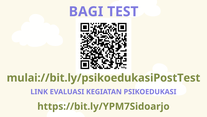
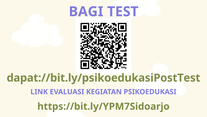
mulai://bit.ly/psikoedukasiPostTest: mulai://bit.ly/psikoedukasiPostTest -> dapat://bit.ly/psikoedukasiPostTest (103, 78)
